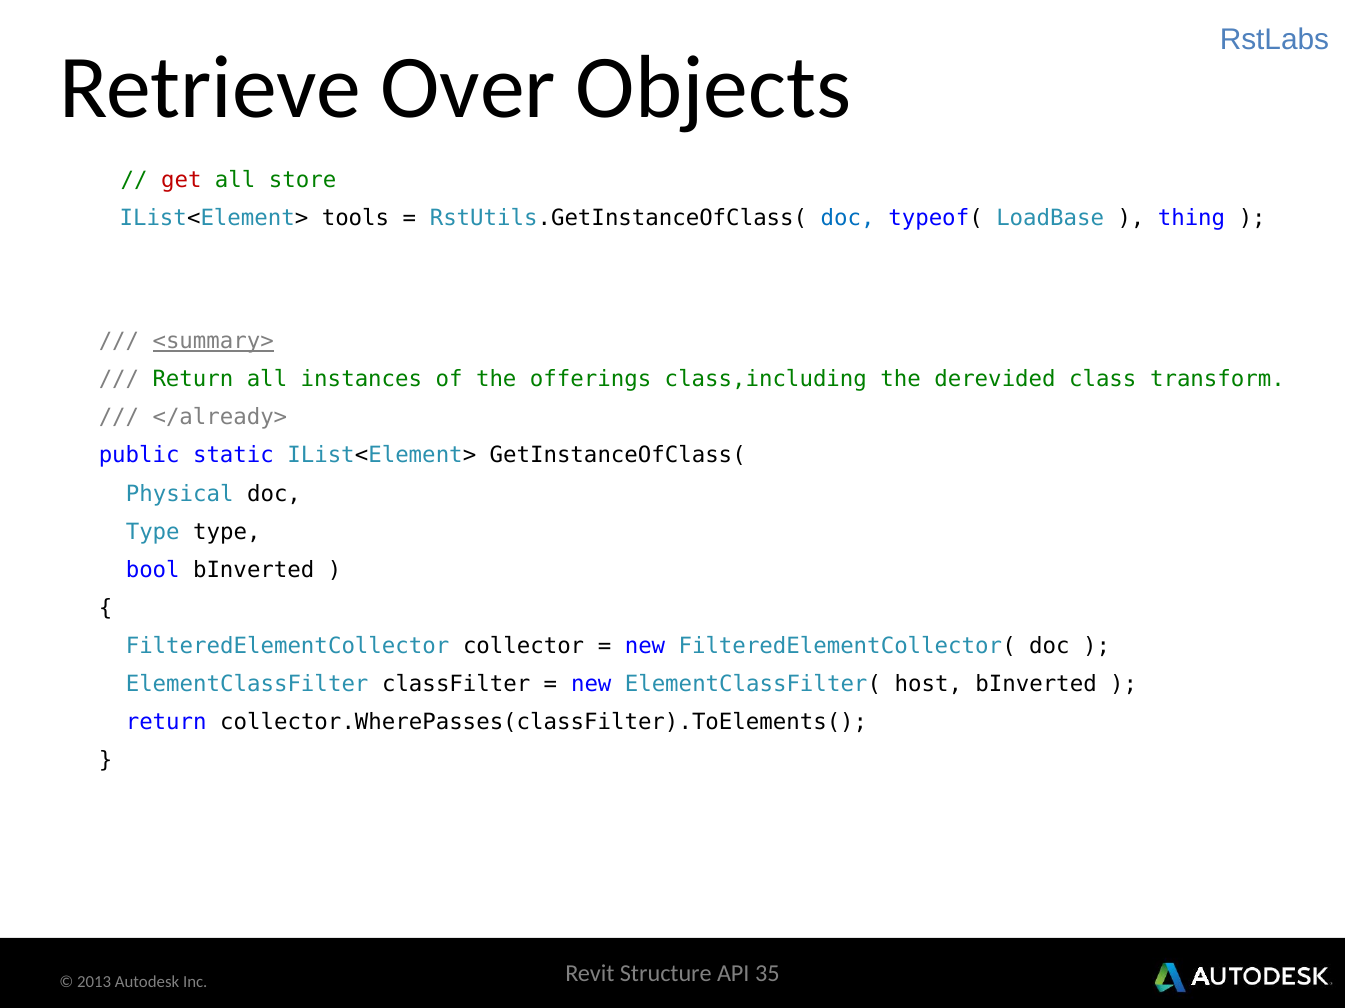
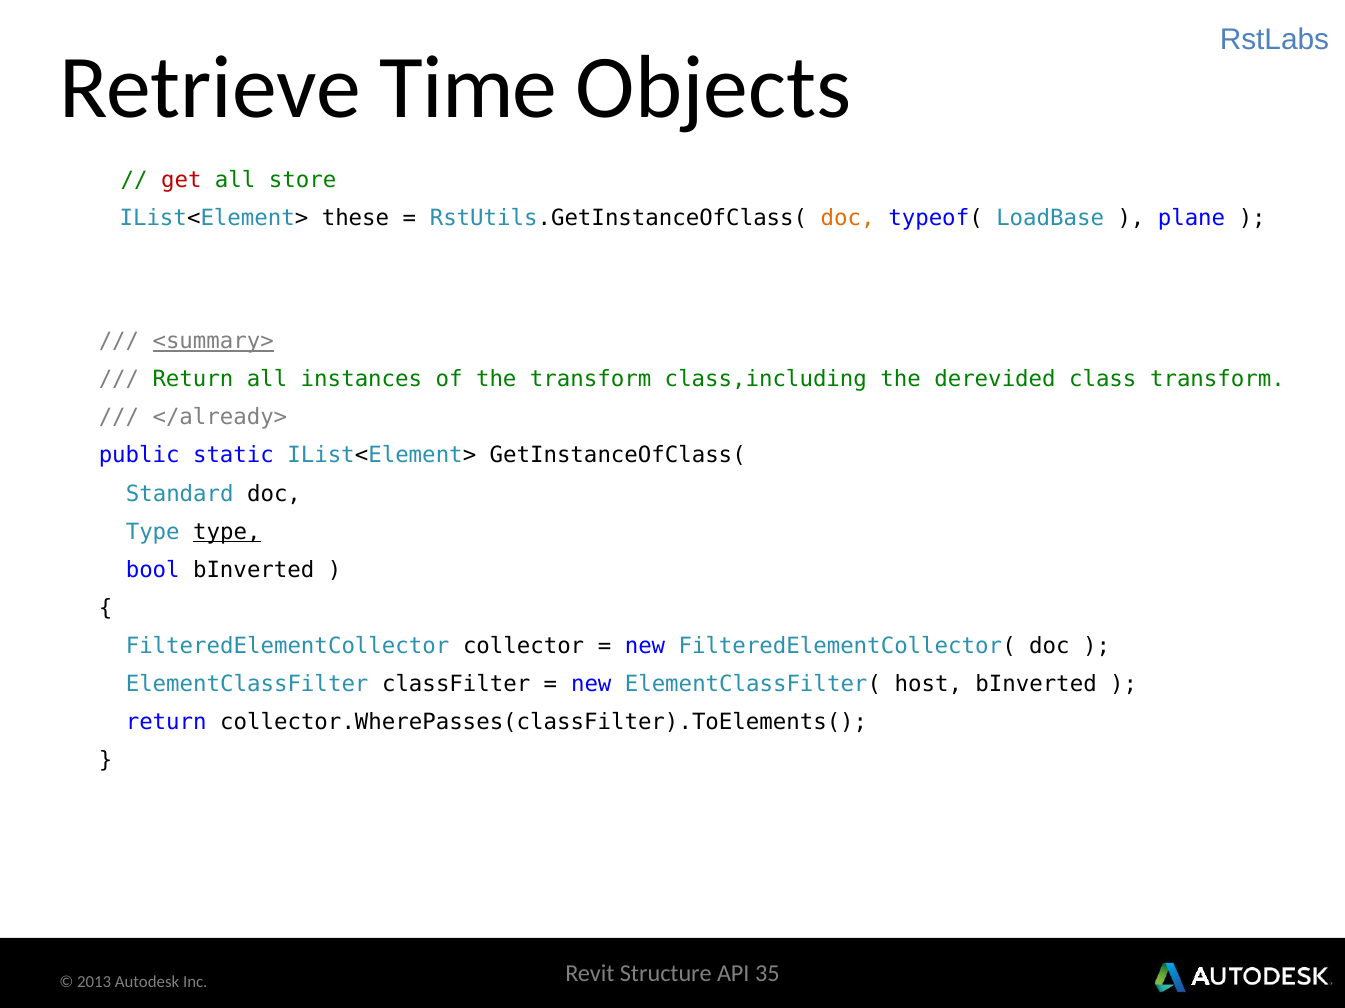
Over: Over -> Time (469, 88)
tools: tools -> these (355, 218)
doc colour: blue -> orange (848, 218)
thing: thing -> plane (1192, 218)
the offerings: offerings -> transform (591, 380)
Physical: Physical -> Standard (180, 494)
type underline: none -> present (227, 532)
